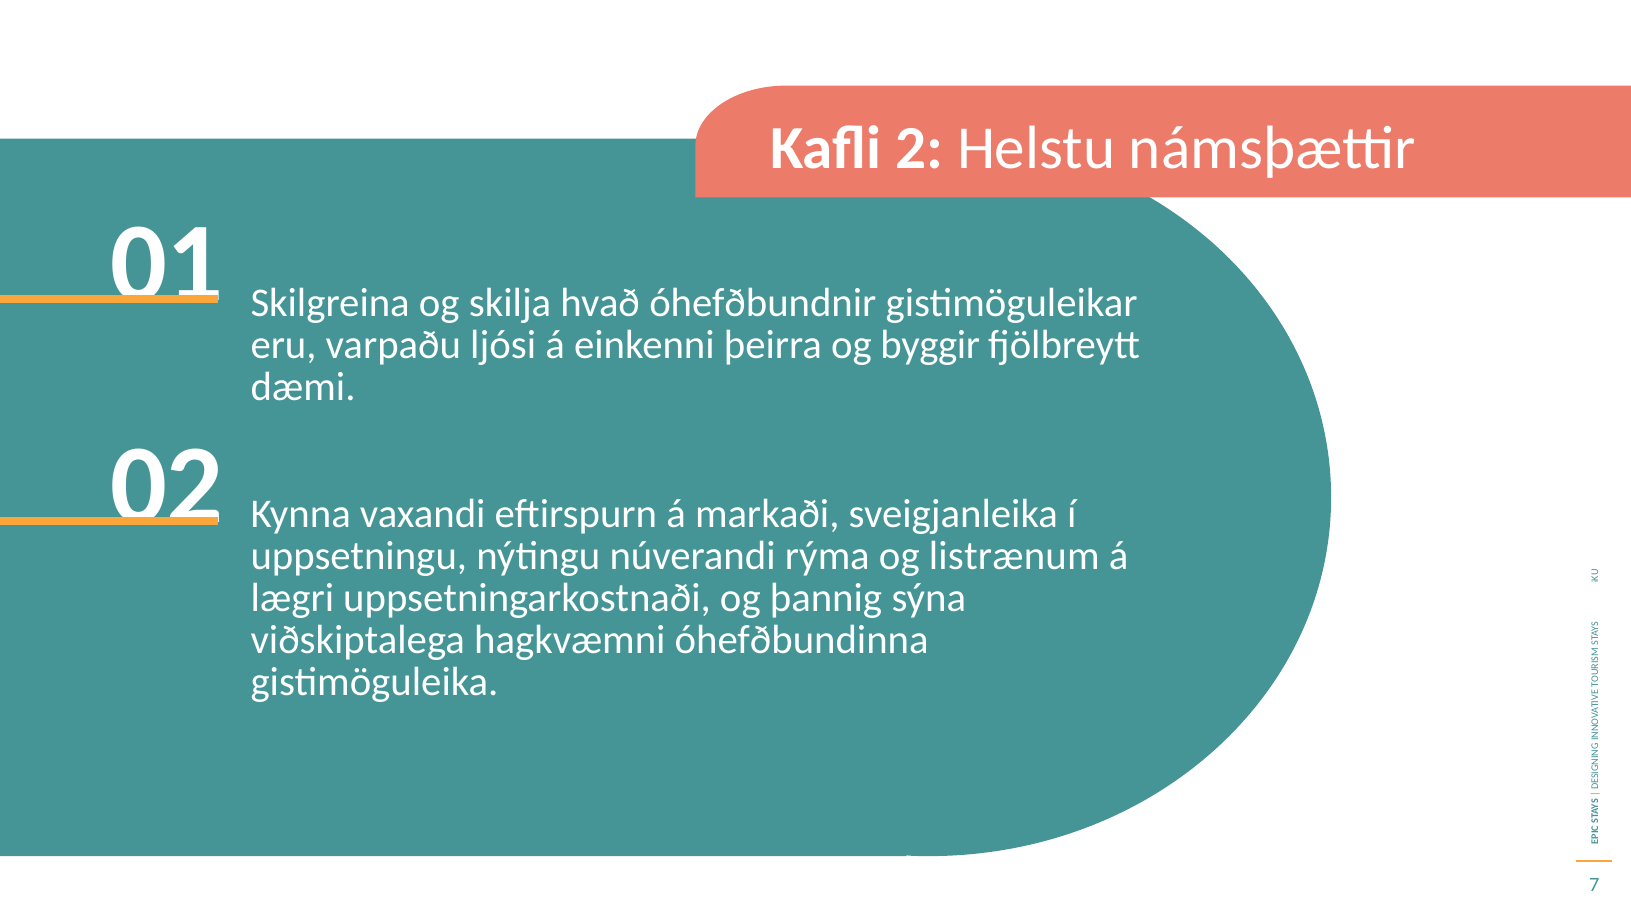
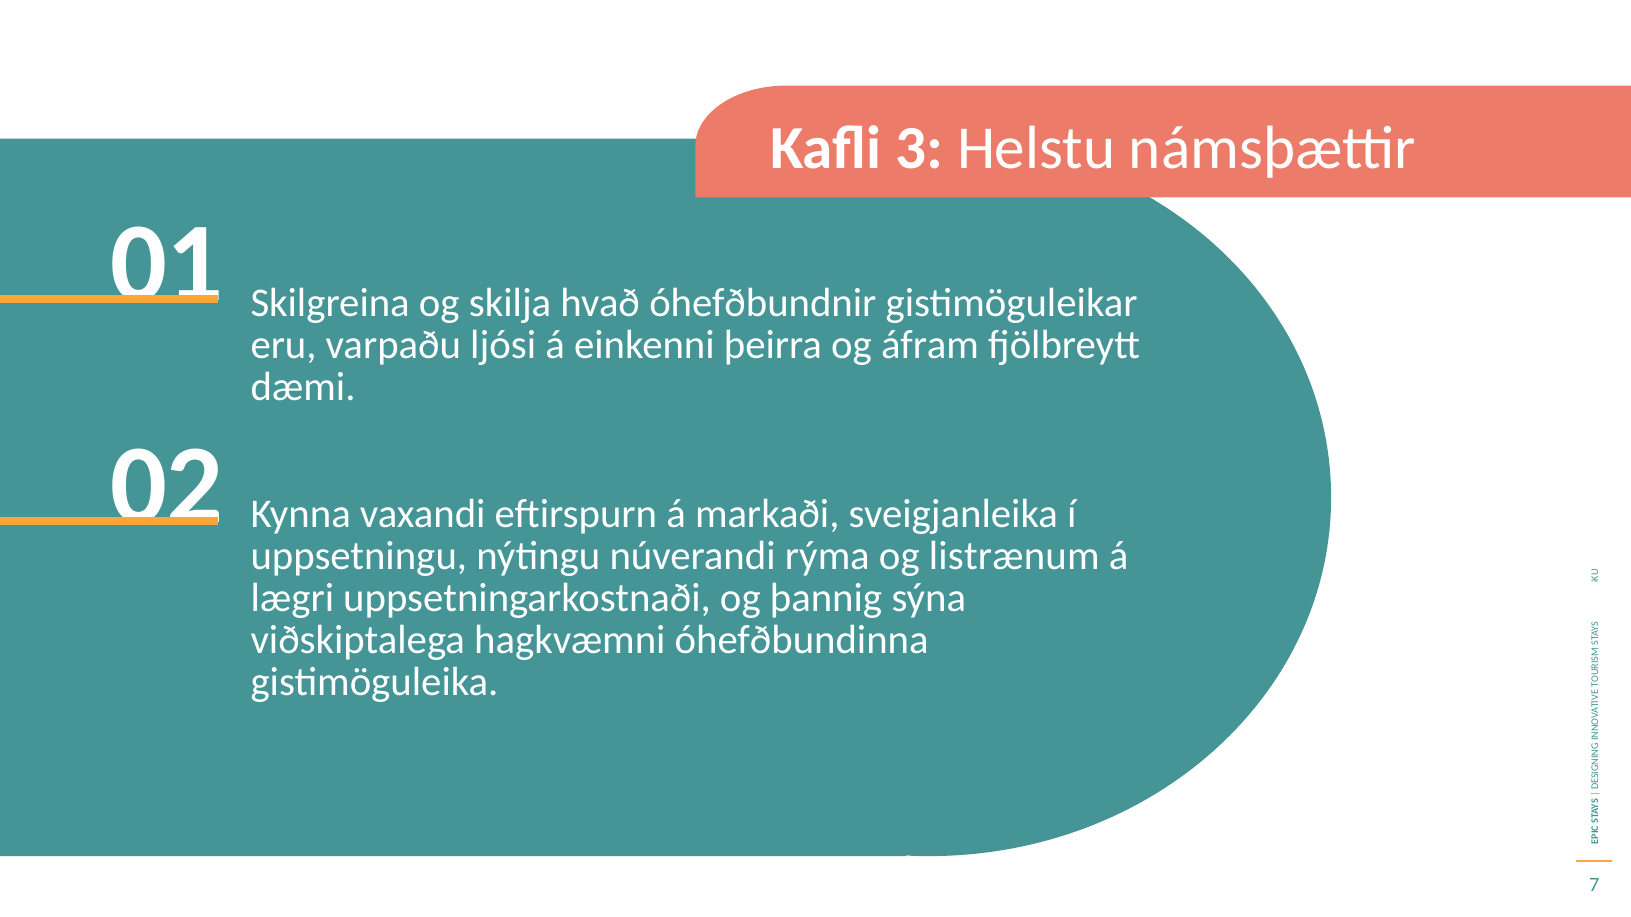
2: 2 -> 3 (919, 149)
byggir: byggir -> áfram (930, 345)
